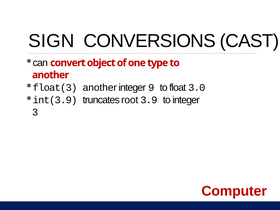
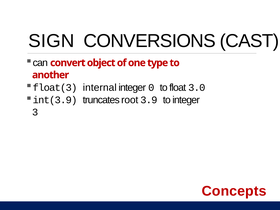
float(3 another: another -> internal (100, 87)
9: 9 -> 0 (151, 87)
Computer: Computer -> Concepts (234, 191)
